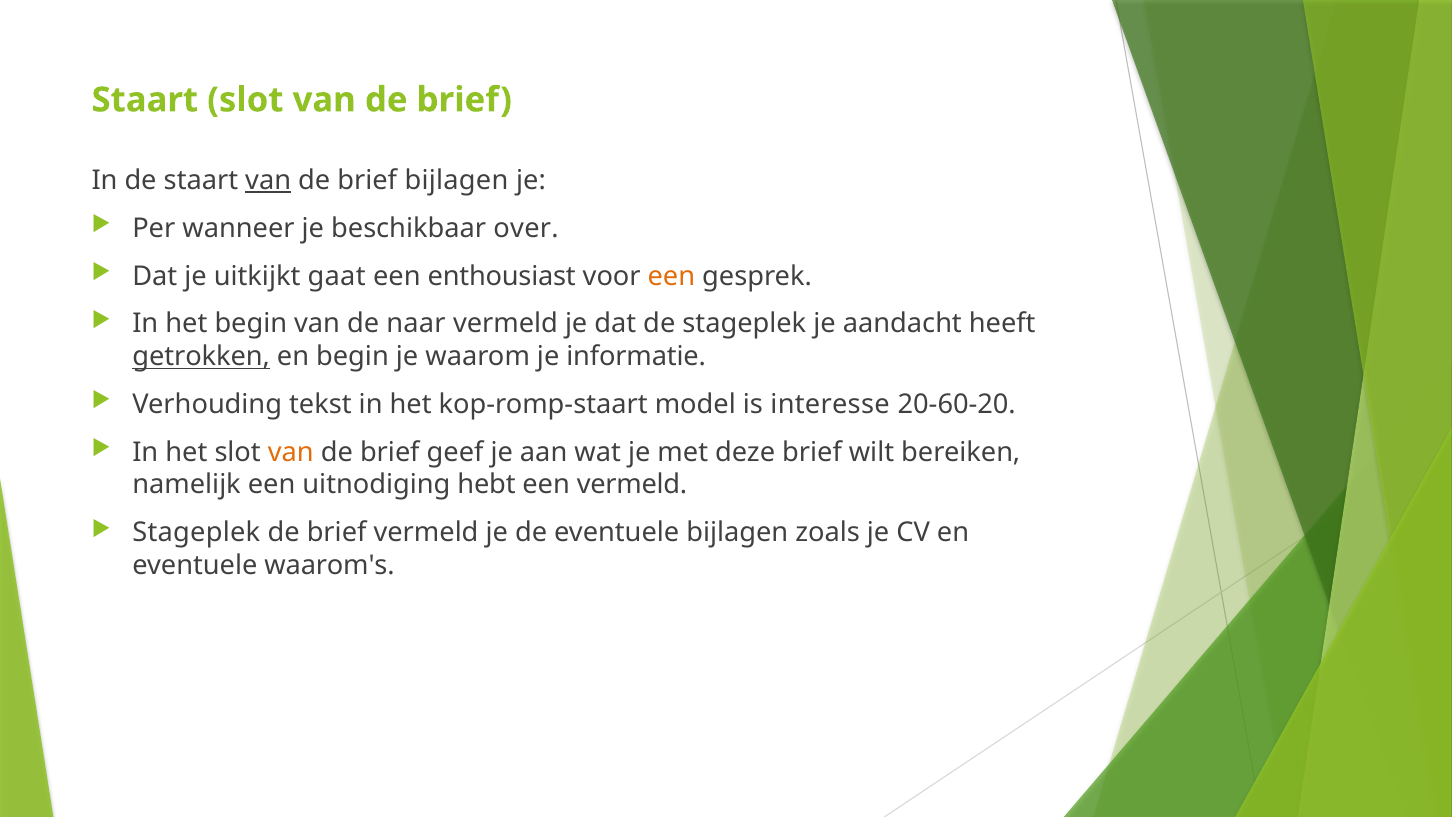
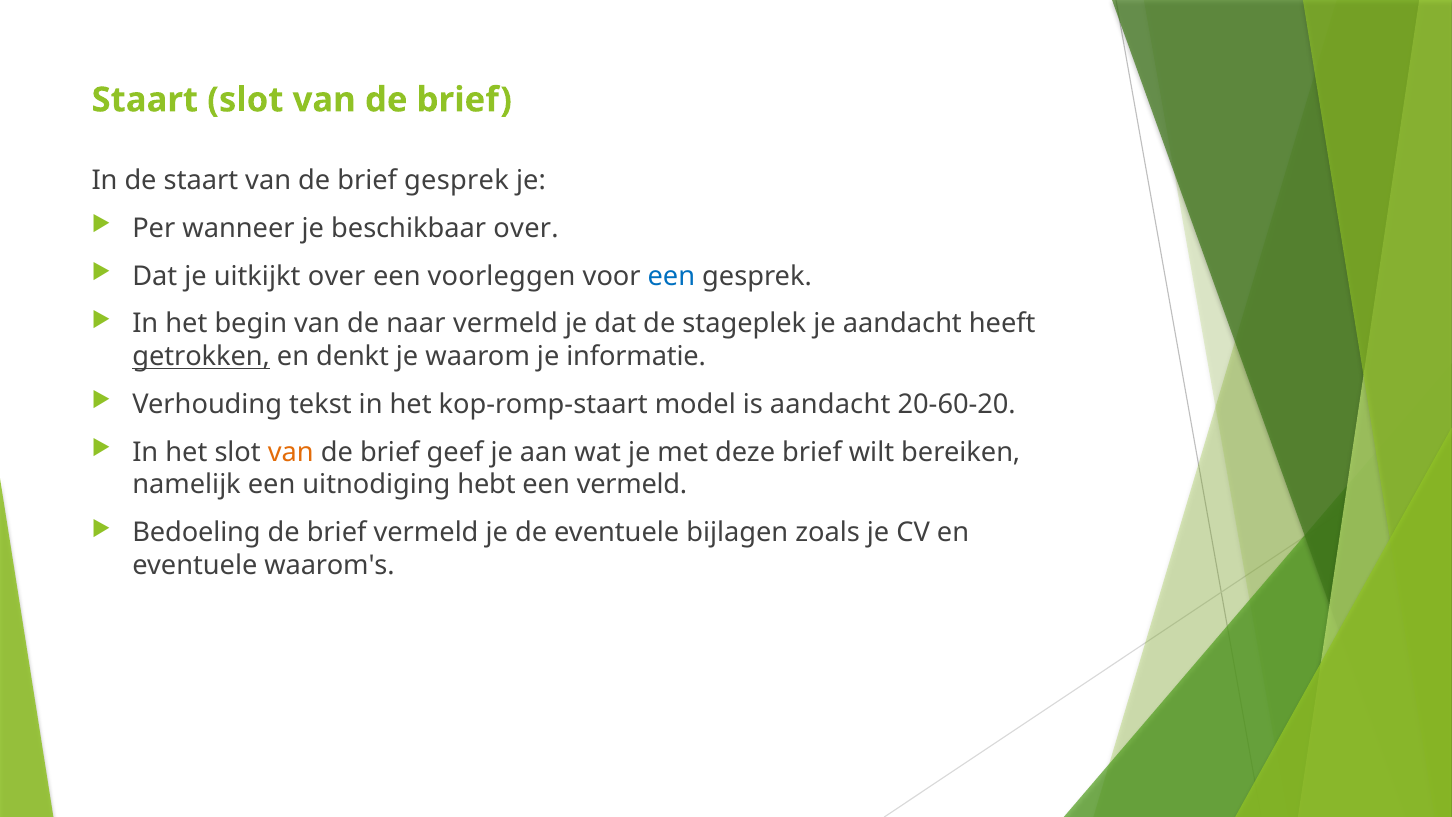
van underline: present -> none (268, 180)
brief bijlagen: bijlagen -> gesprek (456, 180)
uitkijkt gaat: gaat -> over (337, 276)
enthousiast: enthousiast -> voorleggen (502, 276)
een colour: orange -> blue (671, 276)
en begin: begin -> denkt (353, 357)
is interesse: interesse -> aandacht (830, 404)
Stageplek: Stageplek -> Bedoeling (197, 533)
